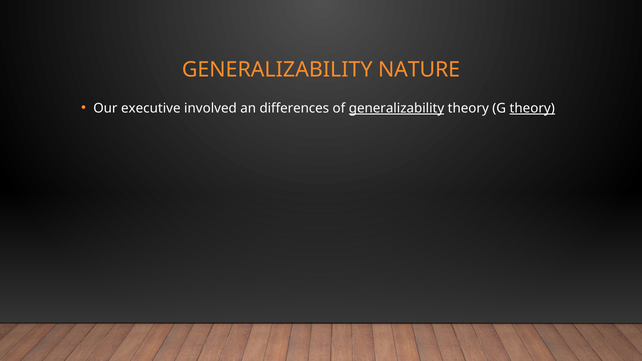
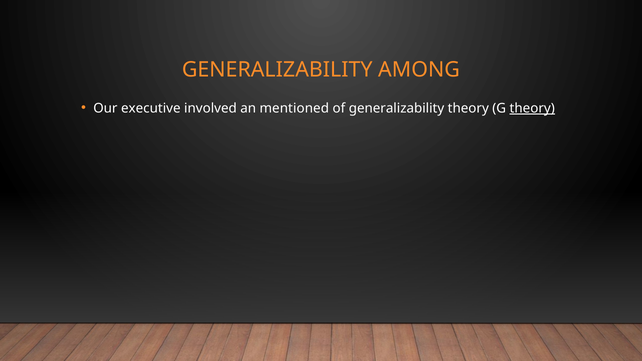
NATURE: NATURE -> AMONG (419, 70)
differences: differences -> mentioned (294, 108)
generalizability underline: present -> none (397, 108)
